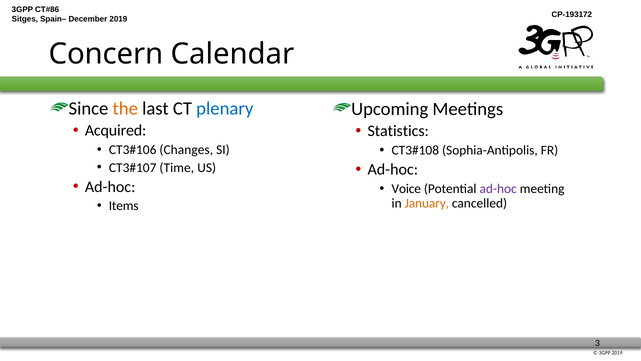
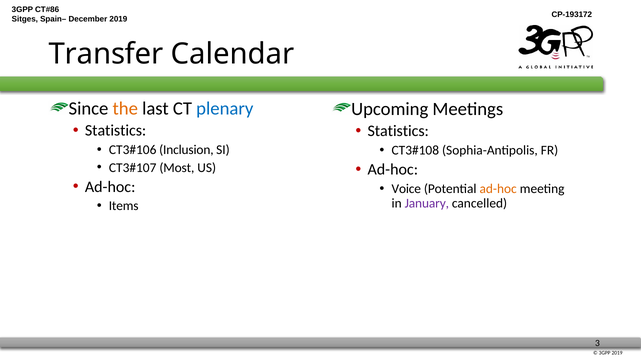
Concern: Concern -> Transfer (106, 54)
Acquired: Acquired -> Statistics (116, 130)
Changes: Changes -> Inclusion (186, 150)
Time: Time -> Most (177, 167)
ad-hoc colour: purple -> orange (498, 188)
January colour: orange -> purple (427, 203)
